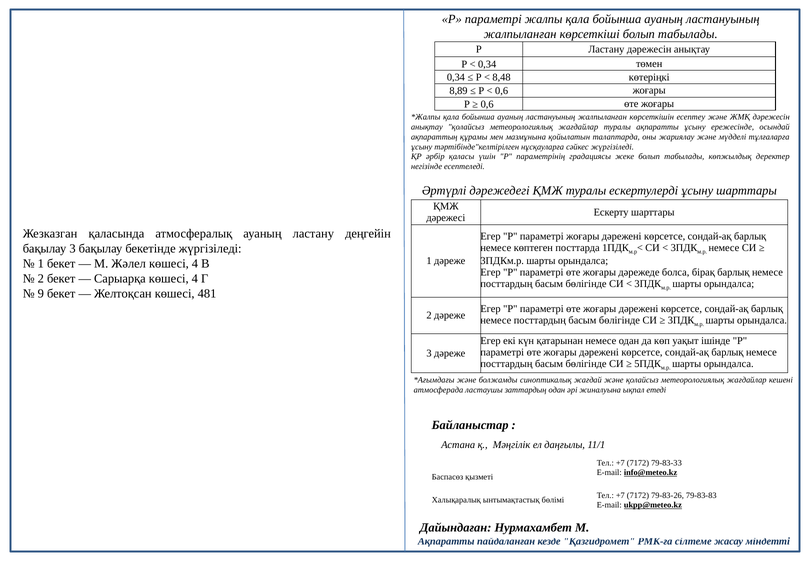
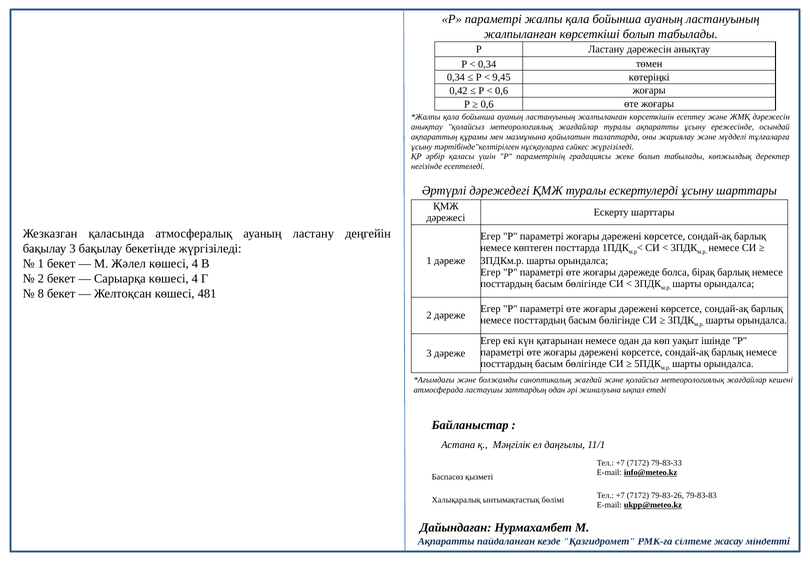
8,48: 8,48 -> 9,45 (502, 77)
8,89: 8,89 -> 0,42 (459, 91)
9: 9 -> 8 (41, 293)
